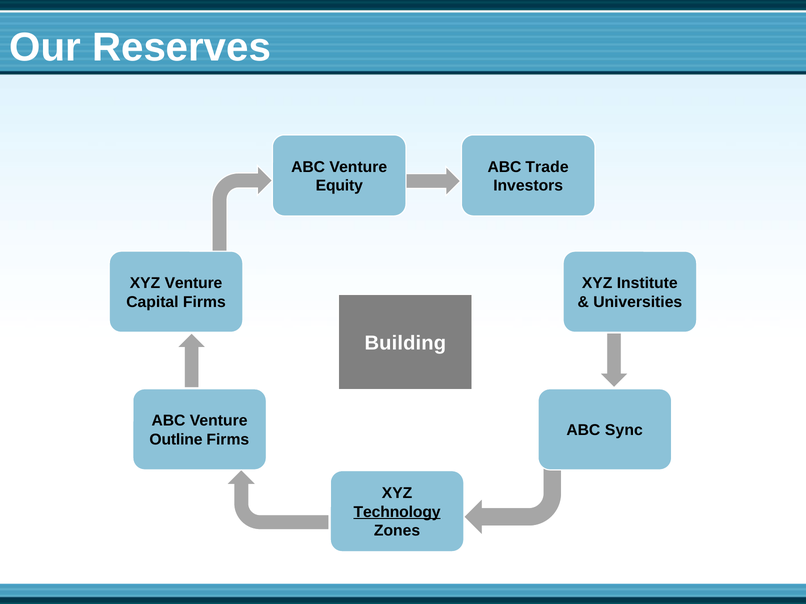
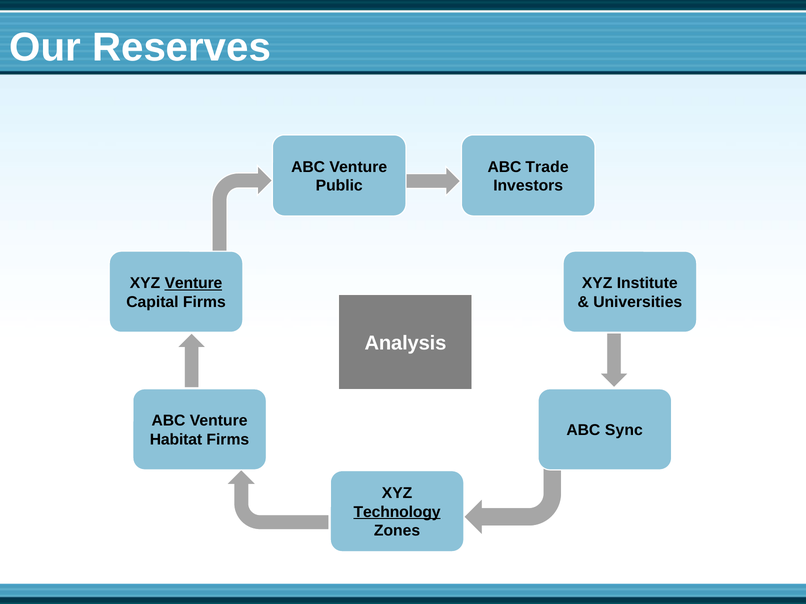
Equity: Equity -> Public (339, 186)
Venture underline: none -> present (193, 283)
Building: Building -> Analysis (405, 343)
Outline: Outline -> Habitat (176, 440)
